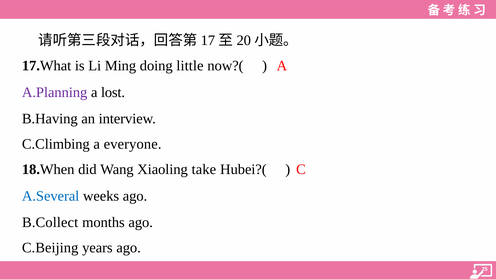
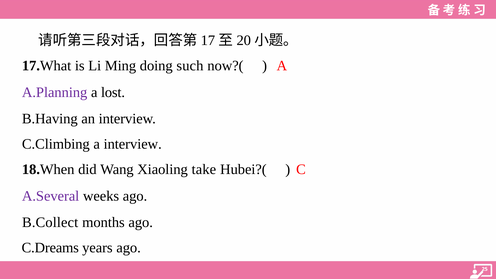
little: little -> such (190, 66)
a everyone: everyone -> interview (133, 144)
A.Several colour: blue -> purple (51, 196)
C.Beijing: C.Beijing -> C.Dreams (50, 248)
